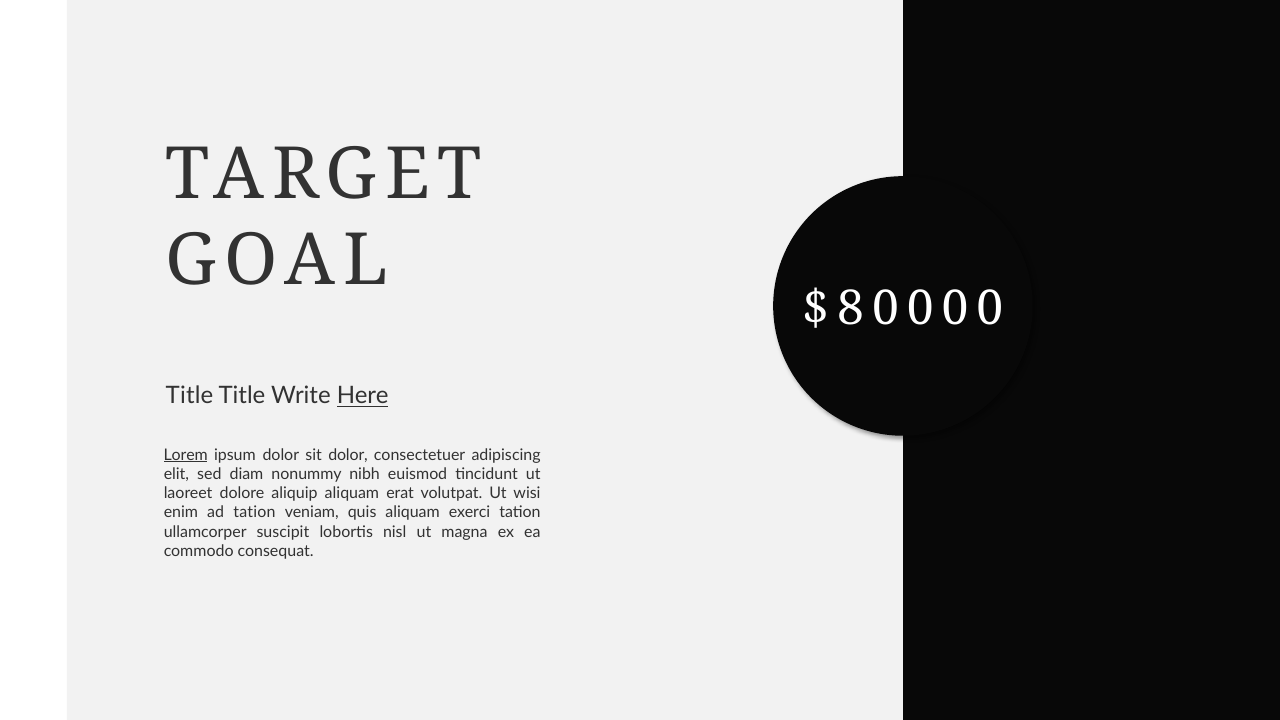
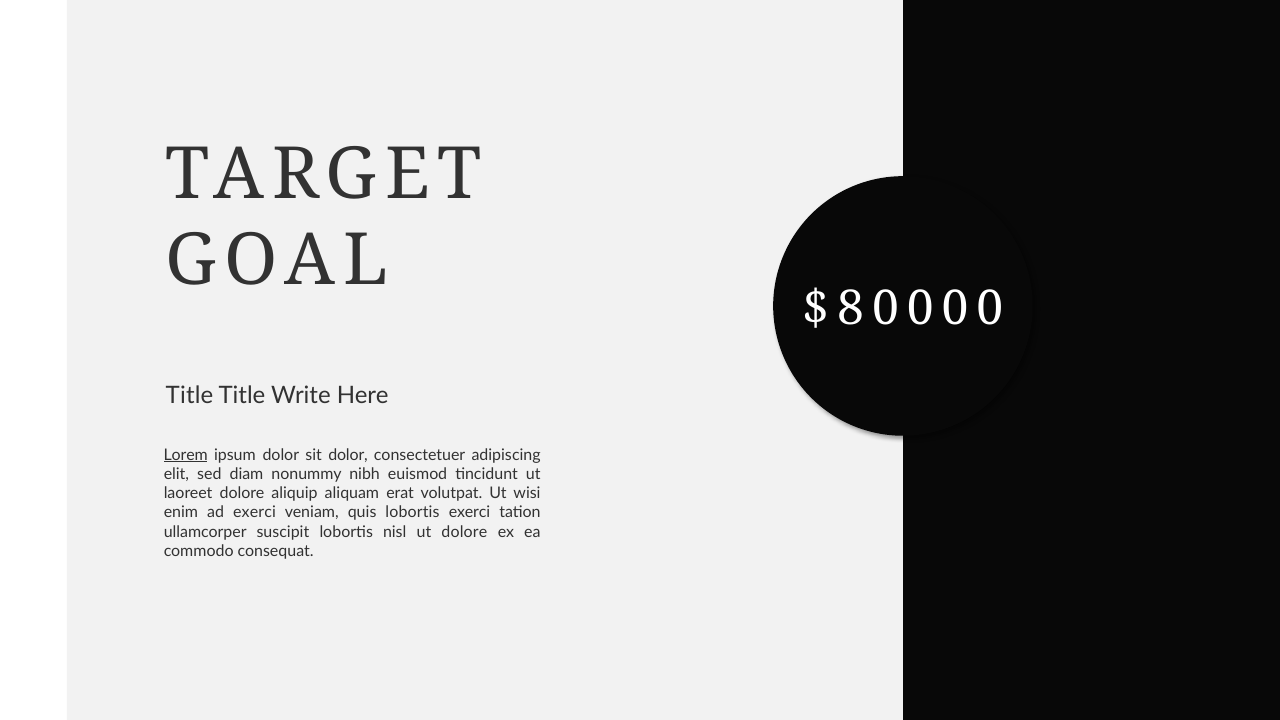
Here underline: present -> none (363, 396)
ad tation: tation -> exerci (255, 513)
quis aliquam: aliquam -> lobortis (412, 513)
ut magna: magna -> dolore (464, 532)
